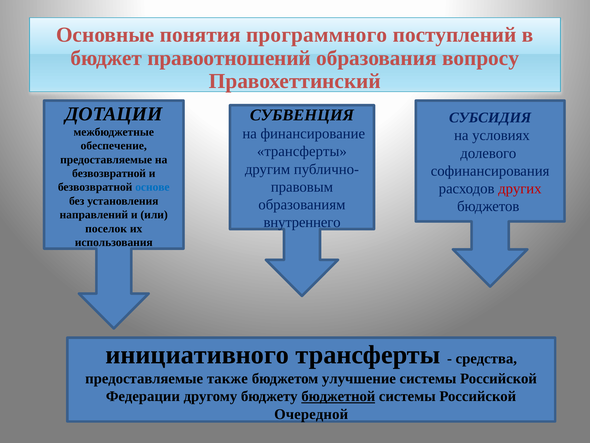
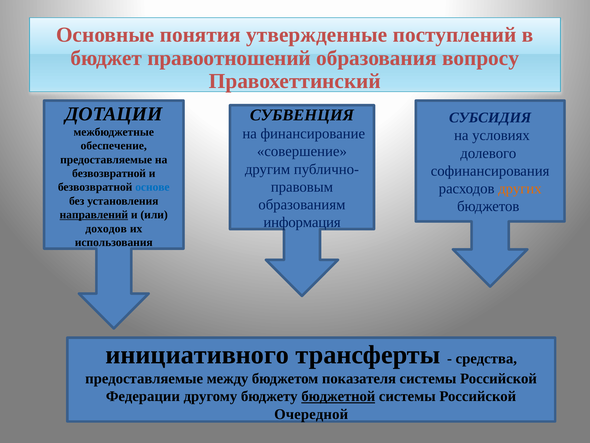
программного: программного -> утвержденные (317, 35)
трансферты: трансферты -> совершение (302, 151)
других colour: red -> orange (520, 188)
направлений underline: none -> present (94, 215)
внутреннего: внутреннего -> информация (302, 222)
поселок: поселок -> доходов (106, 228)
также: также -> между (228, 378)
улучшение: улучшение -> показателя (359, 378)
